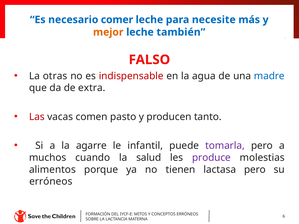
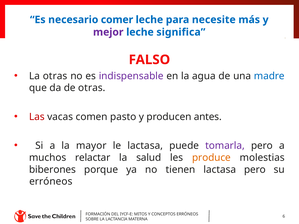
mejor colour: orange -> purple (108, 32)
también: también -> significa (181, 32)
indispensable colour: red -> purple (131, 76)
de extra: extra -> otras (92, 88)
tanto: tanto -> antes (208, 117)
agarre: agarre -> mayor (91, 146)
le infantil: infantil -> lactasa (145, 146)
cuando: cuando -> relactar (93, 158)
produce colour: purple -> orange (211, 158)
alimentos: alimentos -> biberones (52, 170)
